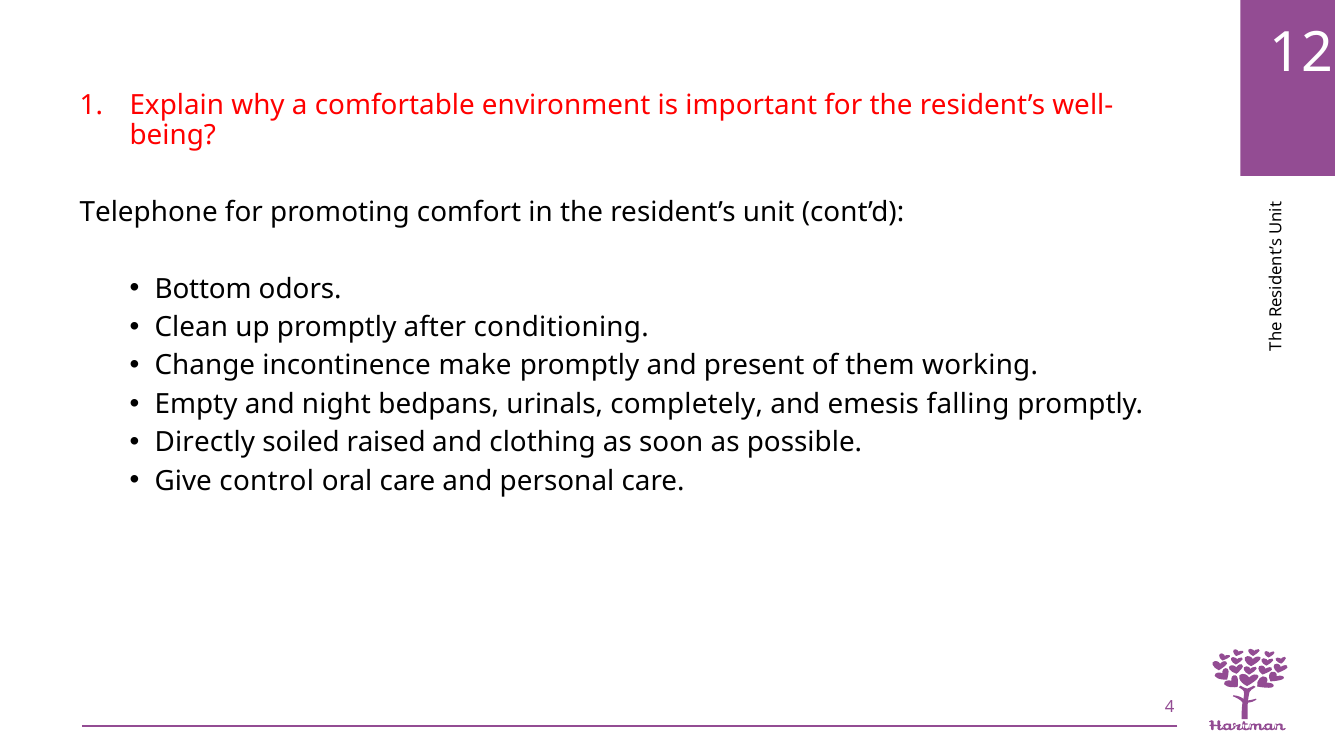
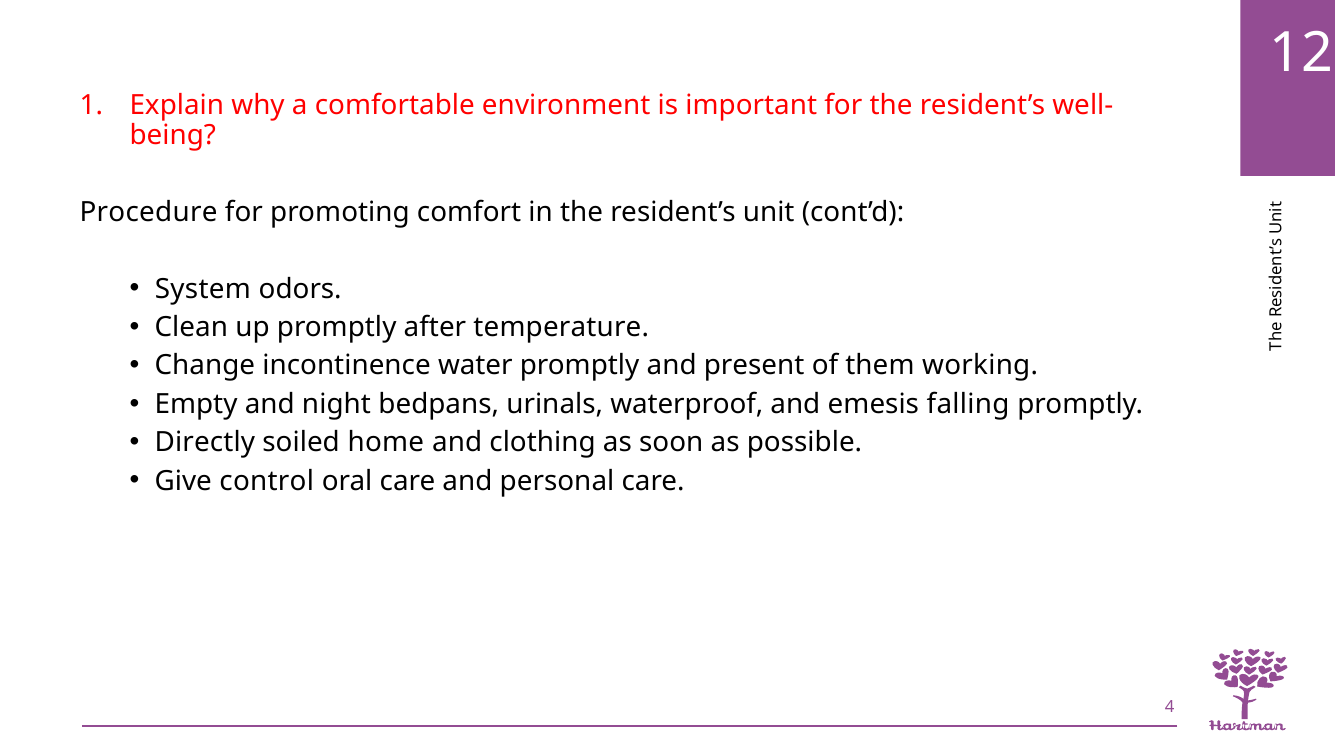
Telephone: Telephone -> Procedure (149, 212)
Bottom: Bottom -> System (203, 289)
conditioning: conditioning -> temperature (561, 327)
make: make -> water (475, 366)
completely: completely -> waterproof (687, 404)
raised: raised -> home (386, 442)
